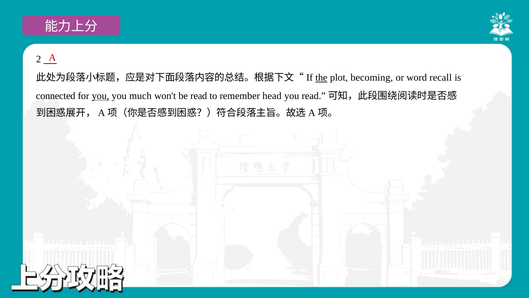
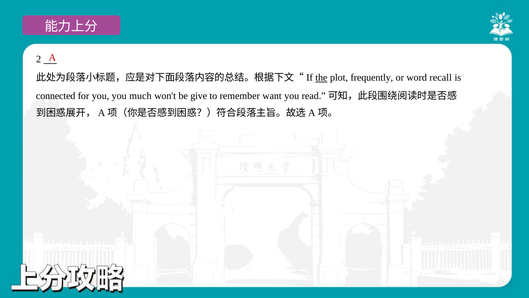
becoming: becoming -> frequently (372, 78)
you underline: present -> none (101, 96)
read: read -> give (199, 96)
head: head -> want (272, 96)
